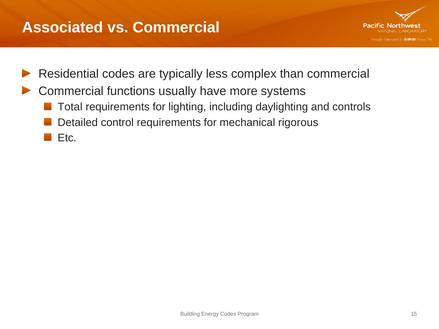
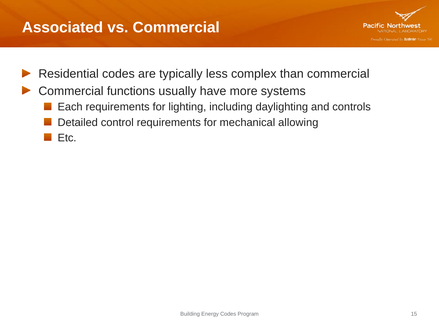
Total: Total -> Each (70, 107)
rigorous: rigorous -> allowing (298, 122)
